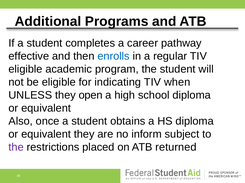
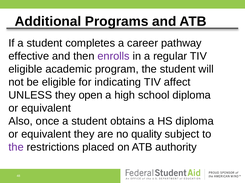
enrolls colour: blue -> purple (114, 56)
when: when -> affect (177, 82)
inform: inform -> quality (147, 135)
returned: returned -> authority (176, 148)
